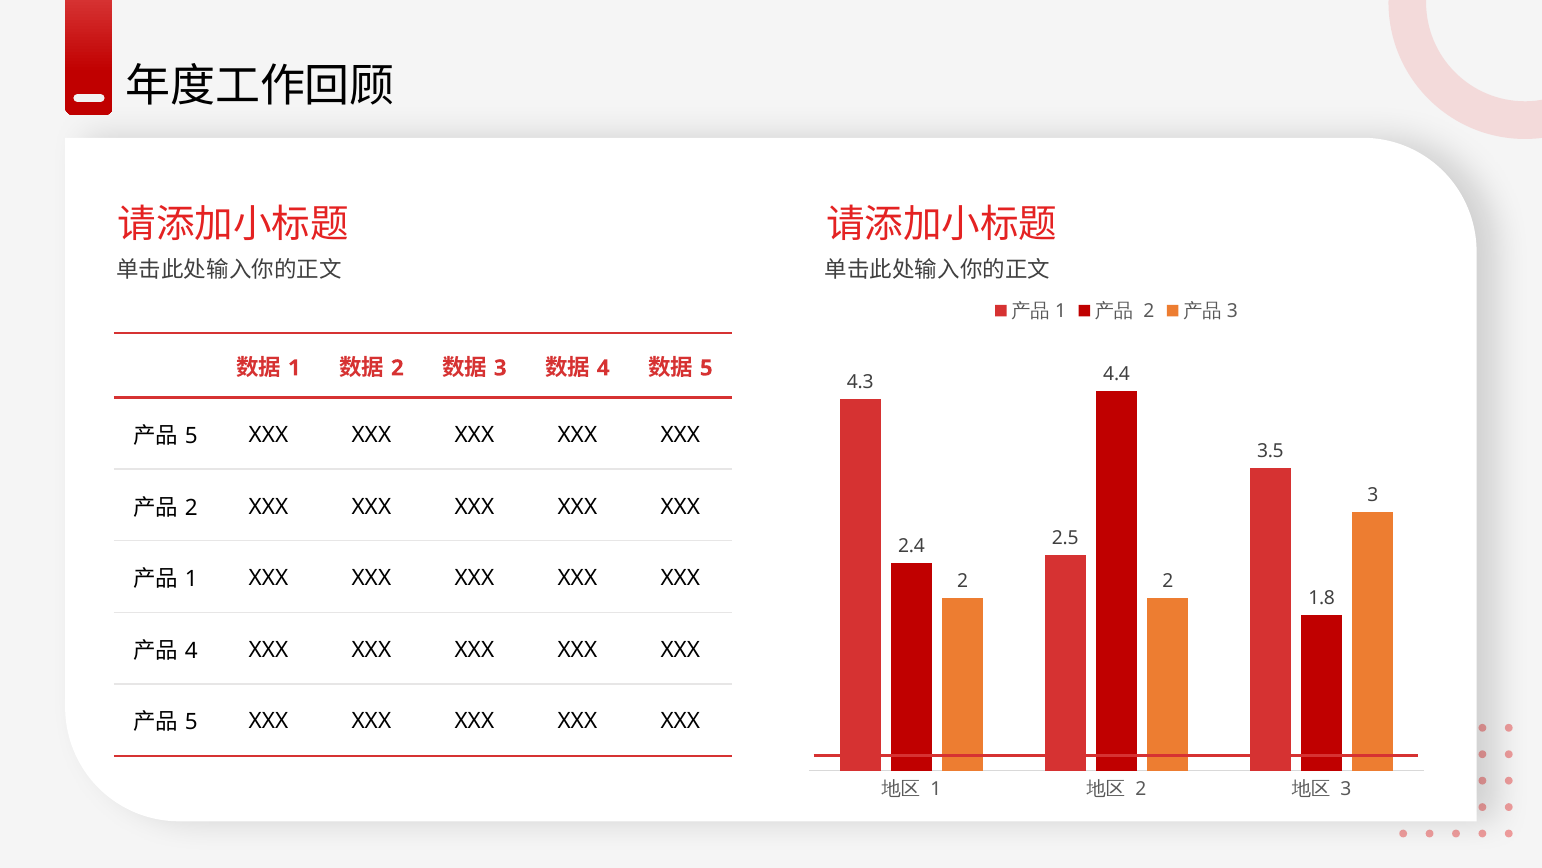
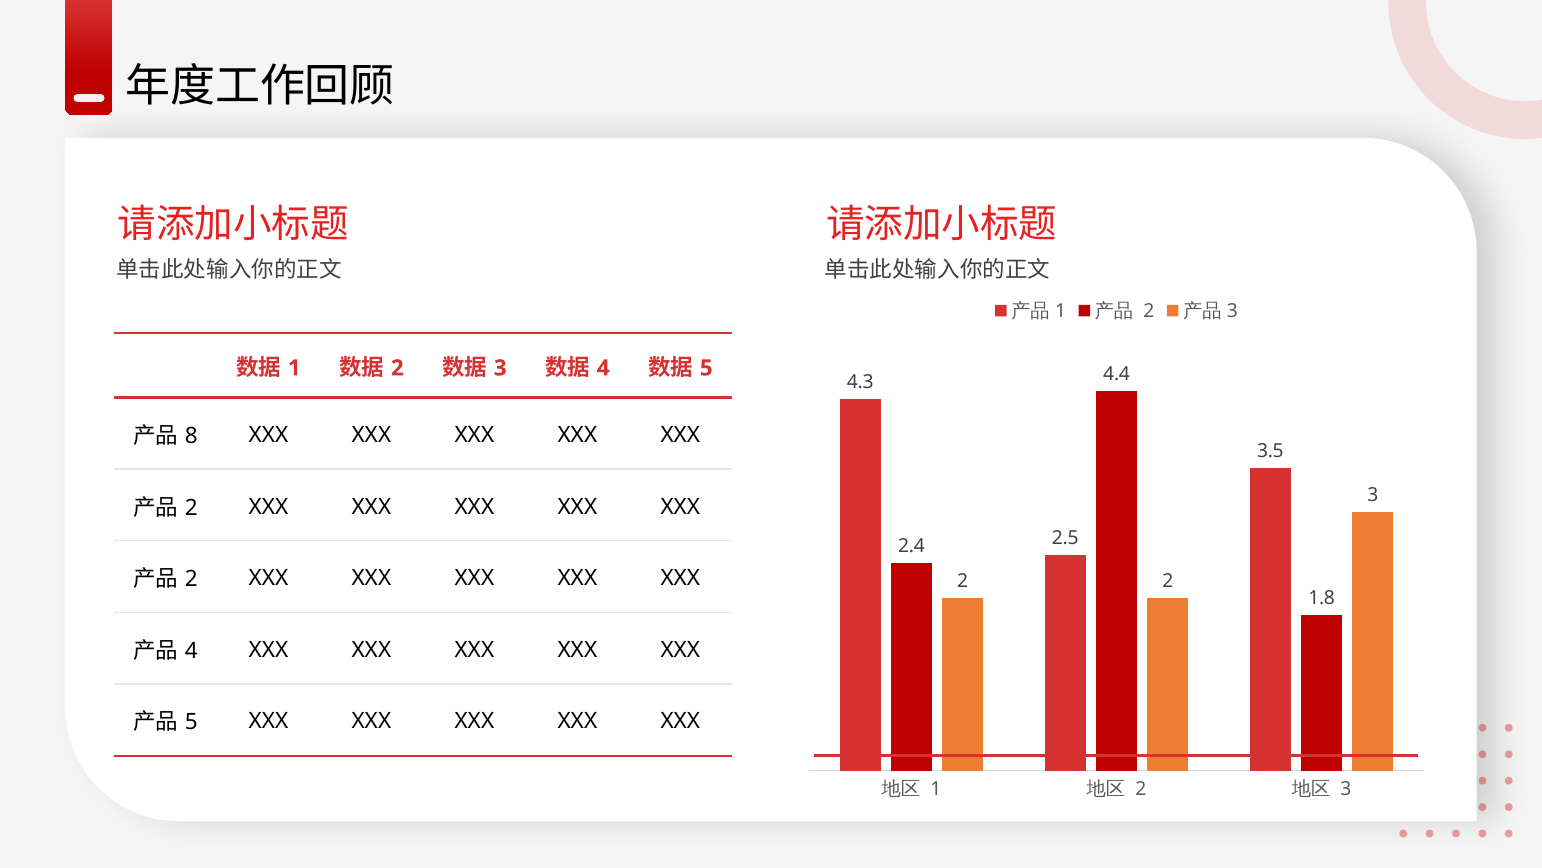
5: 5 -> 8 (191, 436)
1: 1 -> 2 (191, 579)
